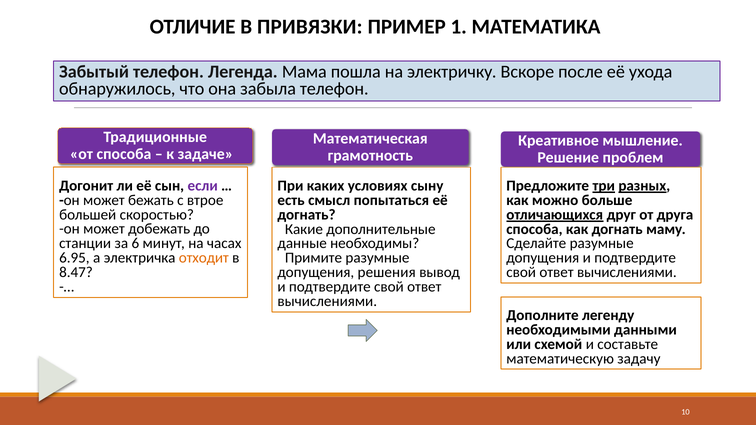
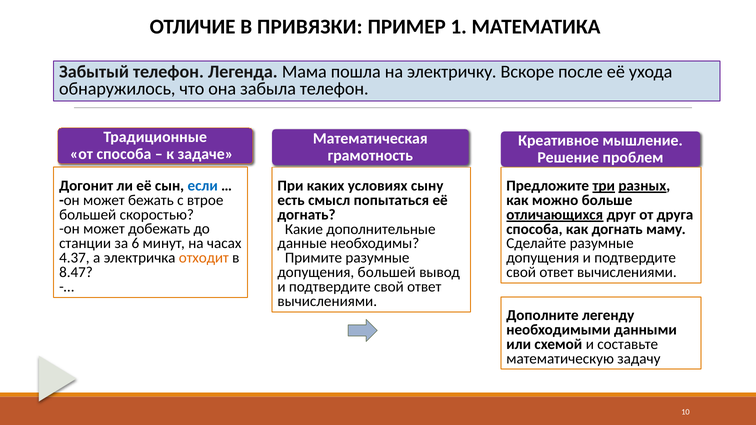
если colour: purple -> blue (203, 186)
6.95: 6.95 -> 4.37 (74, 258)
допущения решения: решения -> большей (387, 273)
